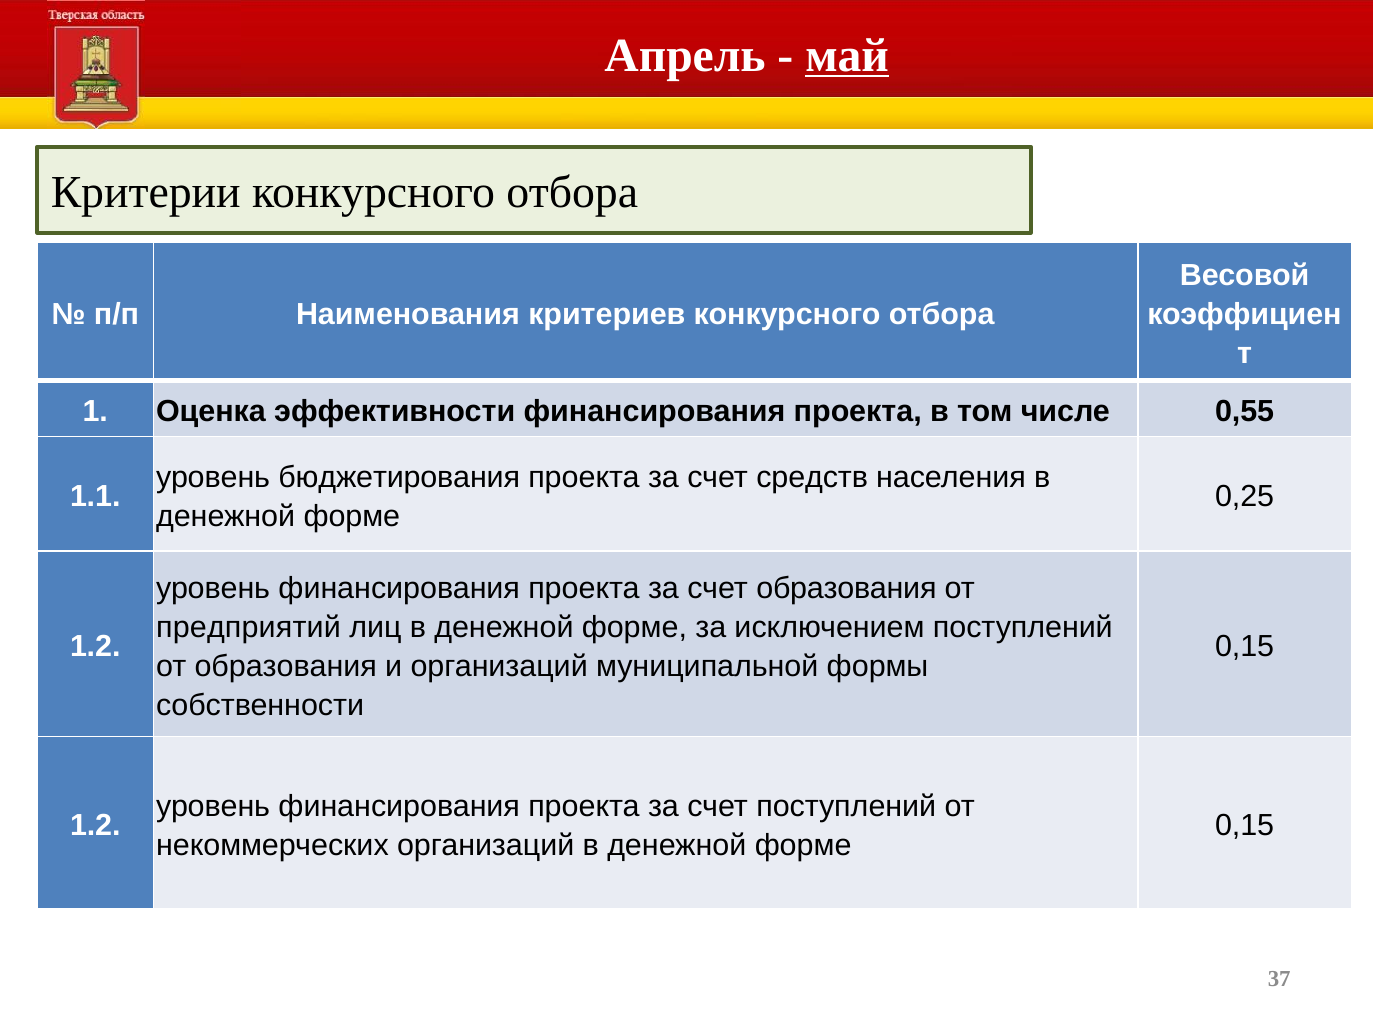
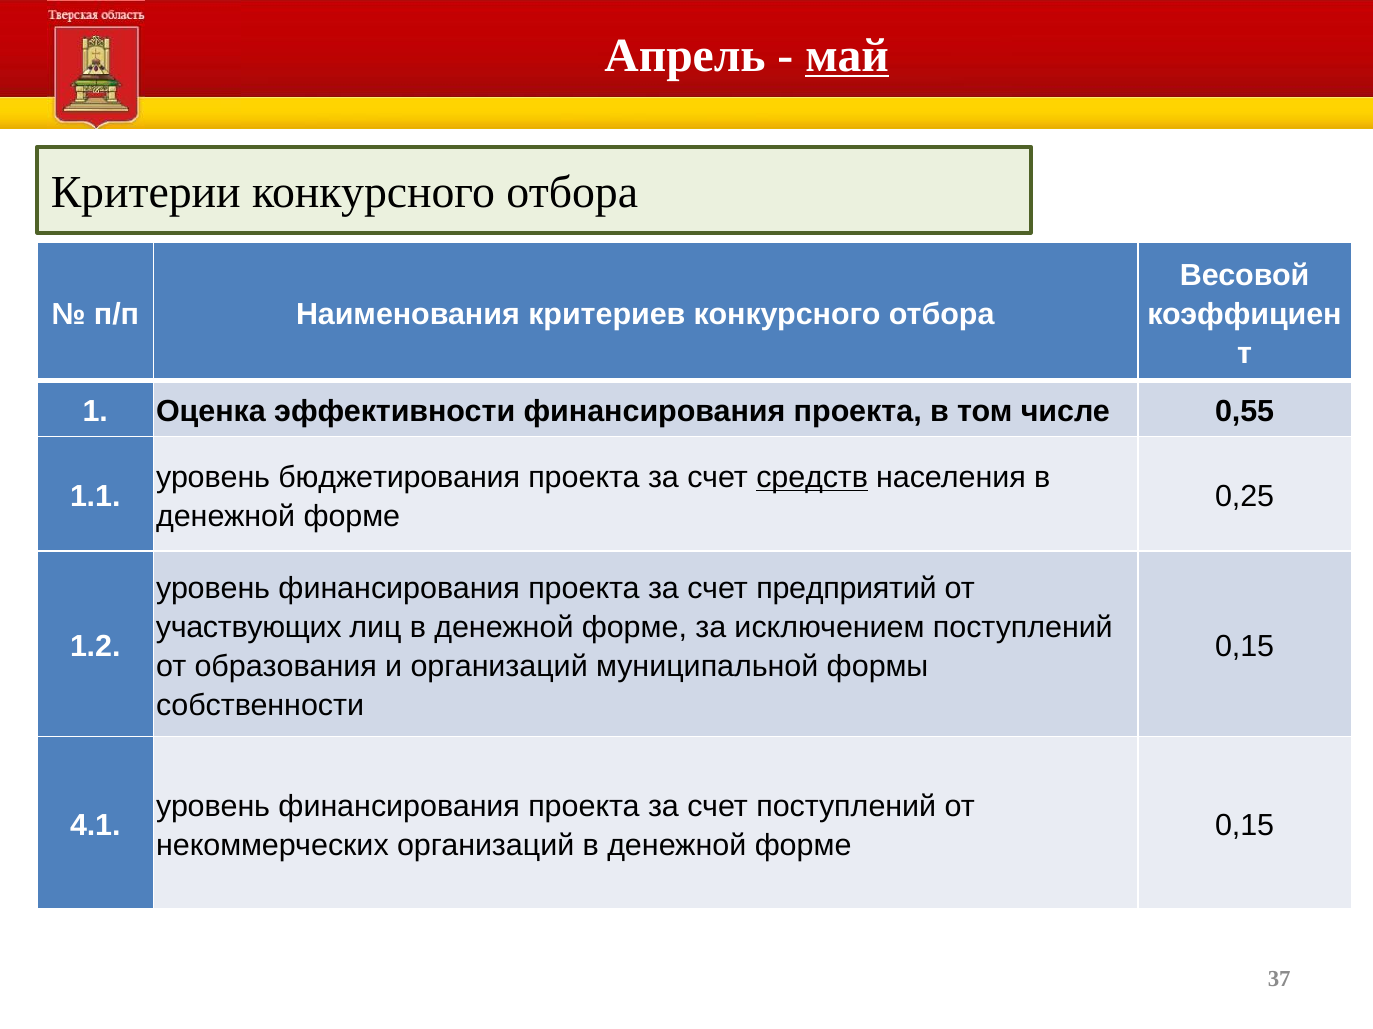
средств underline: none -> present (812, 478)
счет образования: образования -> предприятий (846, 589)
предприятий: предприятий -> участвующих (249, 628)
1.2: 1.2 -> 4.1 (95, 826)
